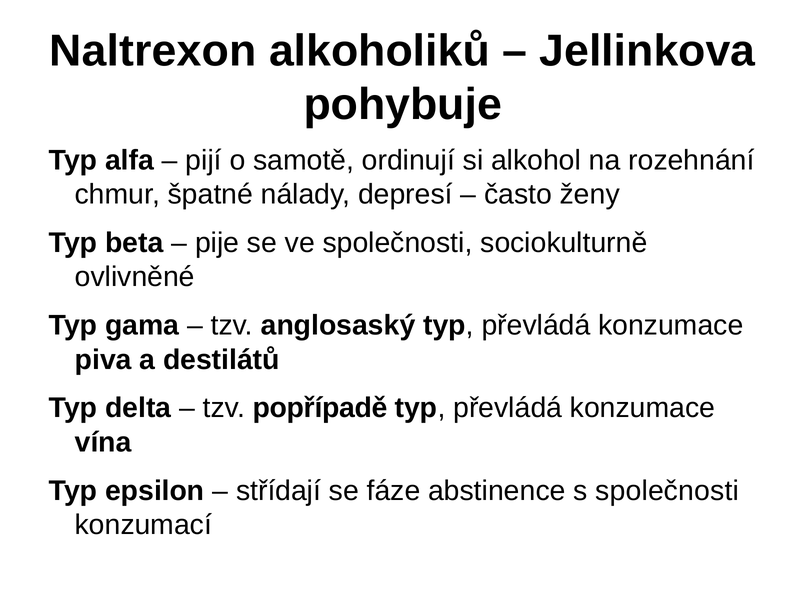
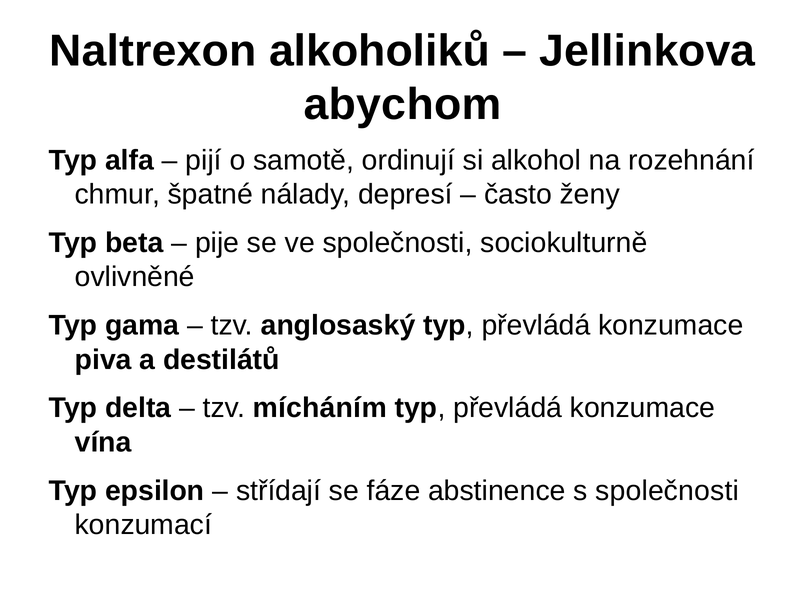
pohybuje: pohybuje -> abychom (403, 104)
popřípadě: popřípadě -> mícháním (320, 408)
